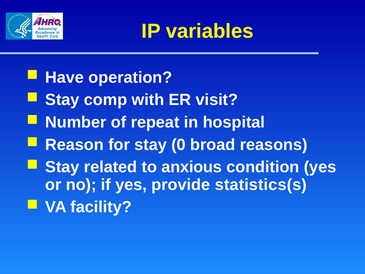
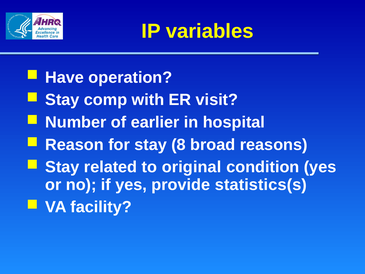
repeat: repeat -> earlier (155, 122)
0: 0 -> 8 (179, 145)
anxious: anxious -> original (192, 167)
